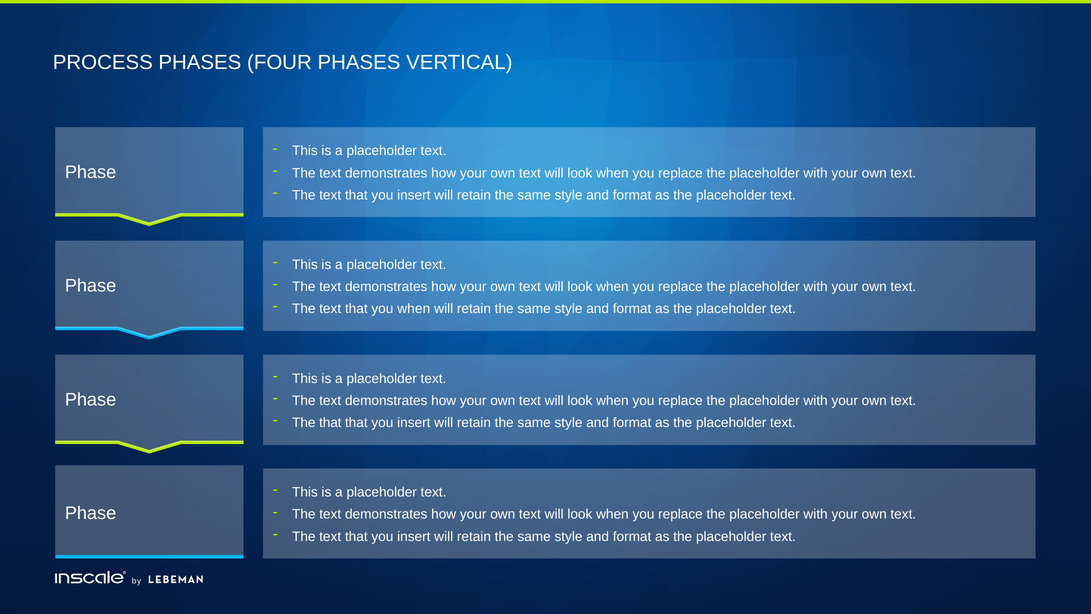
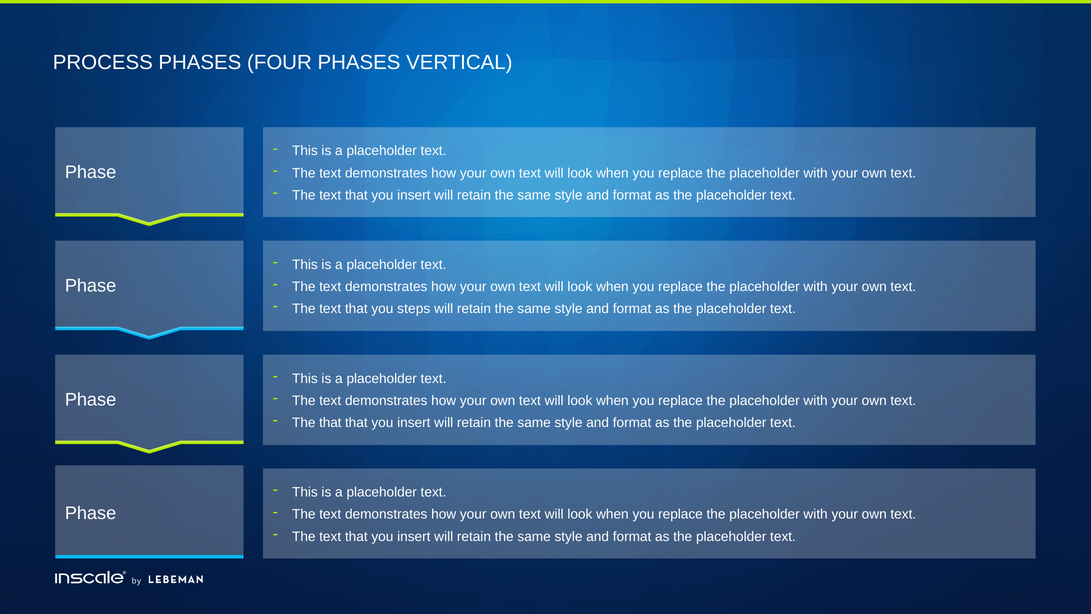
you when: when -> steps (414, 309)
